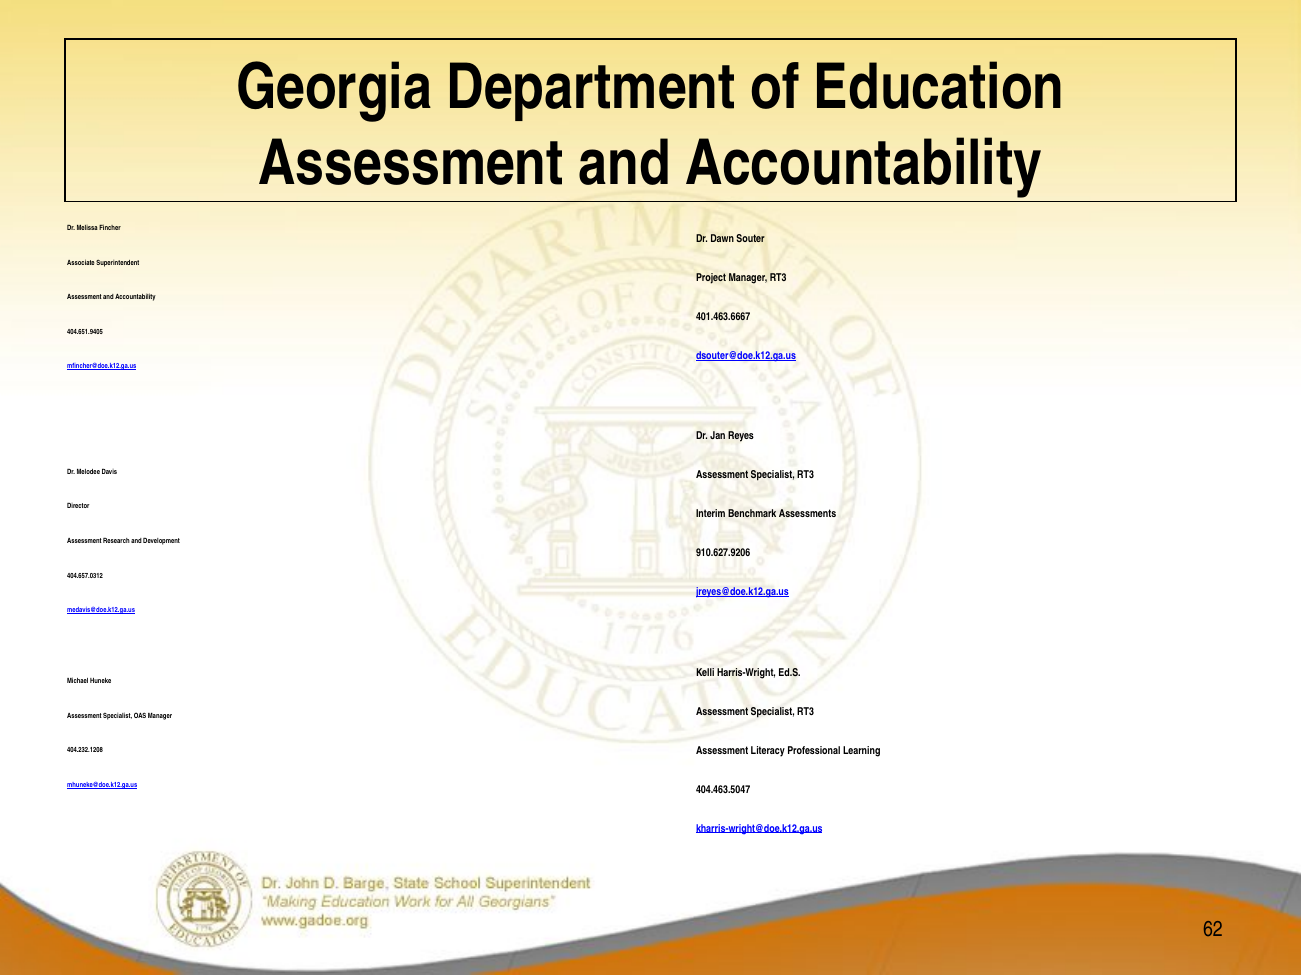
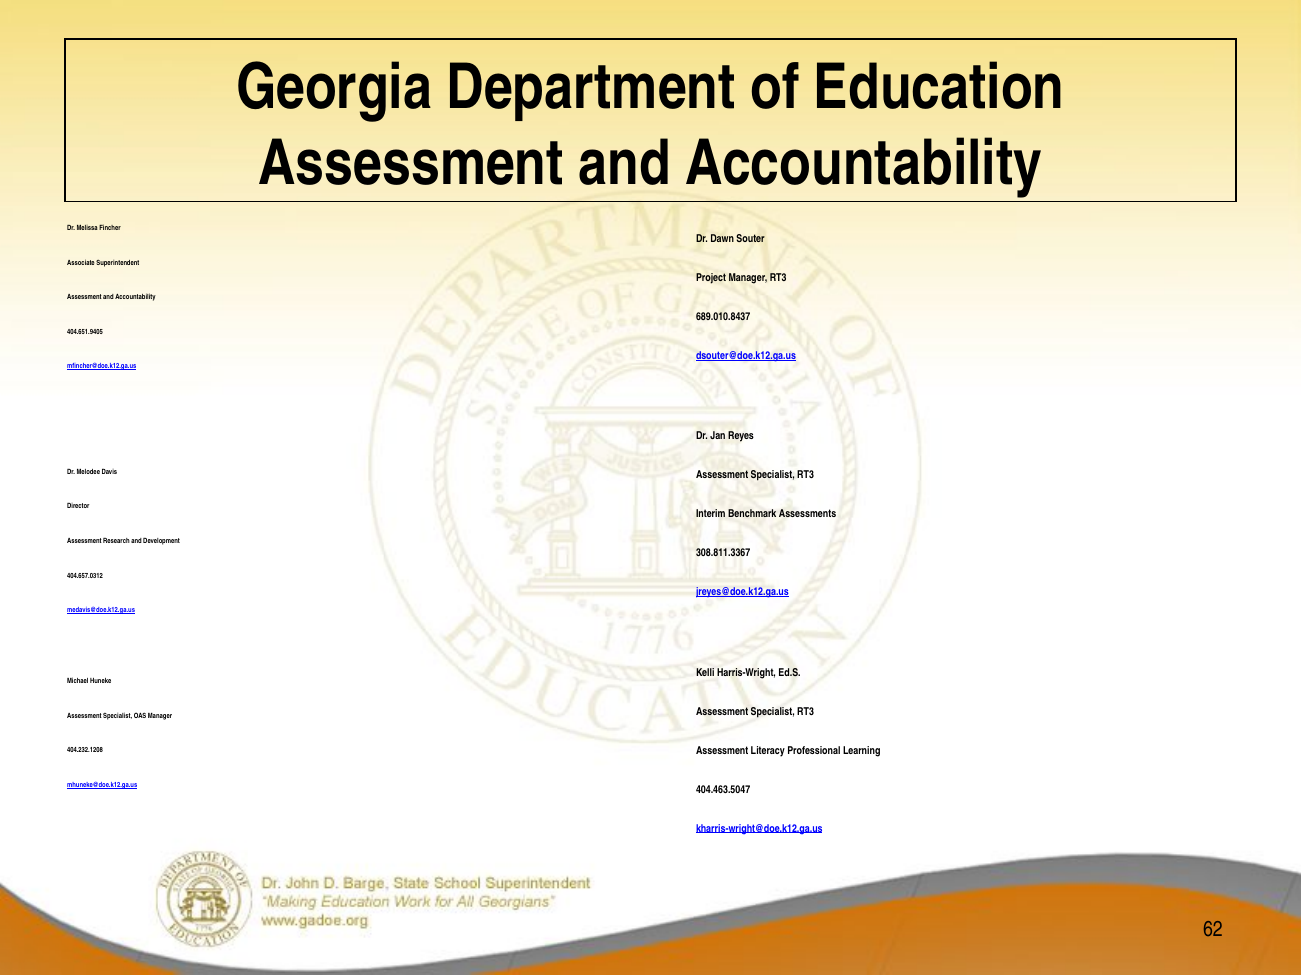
401.463.6667: 401.463.6667 -> 689.010.8437 (723, 317)
910.627.9206: 910.627.9206 -> 308.811.3367 (723, 554)
